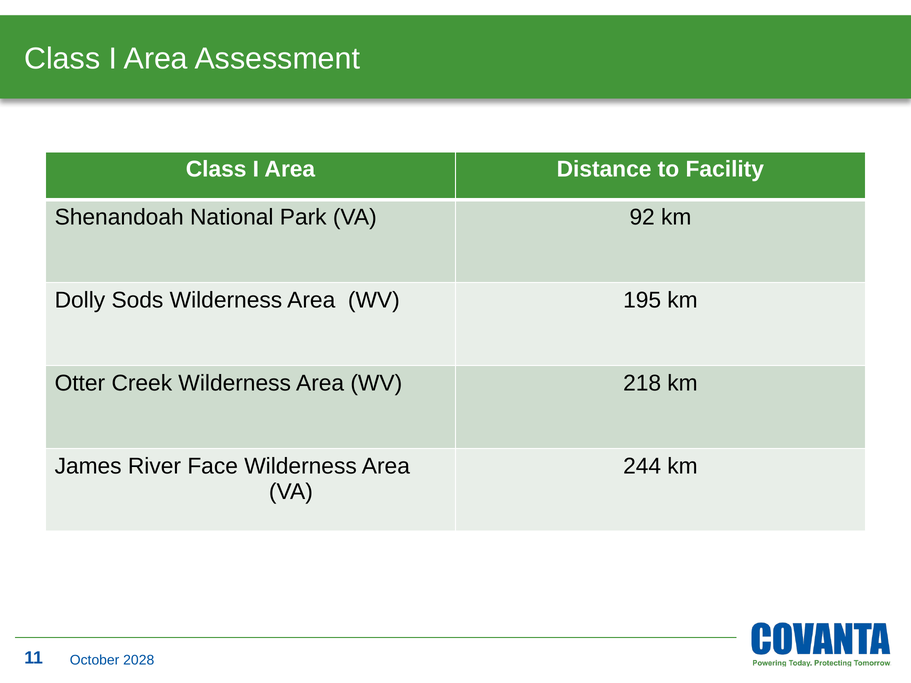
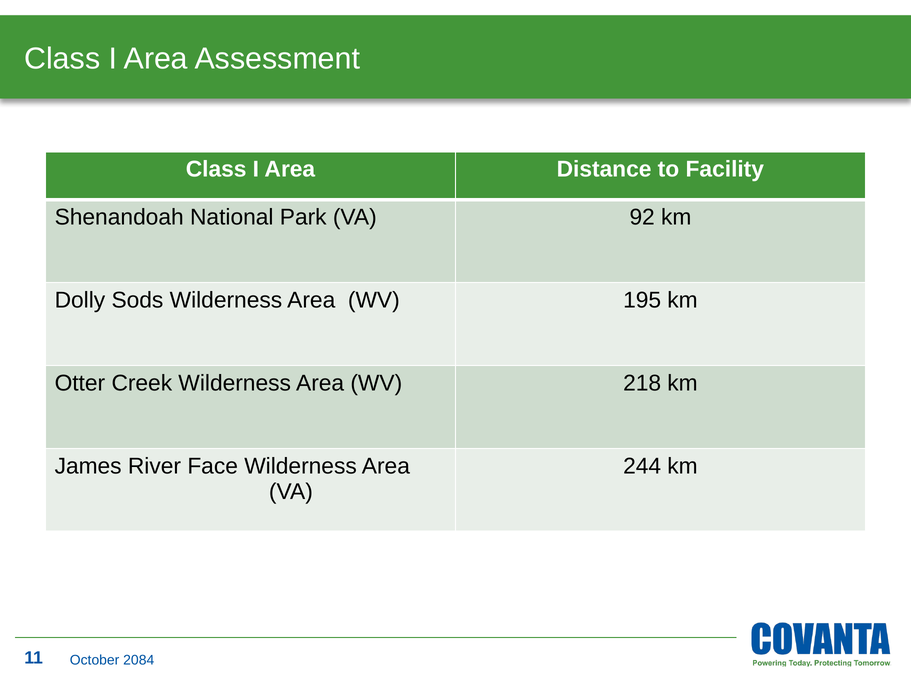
2028: 2028 -> 2084 (139, 660)
